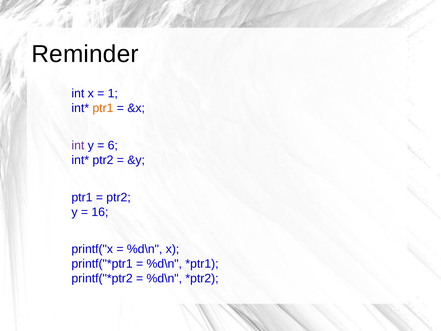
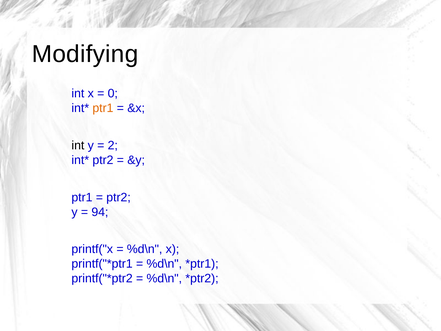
Reminder: Reminder -> Modifying (85, 54)
1: 1 -> 0 (113, 93)
int colour: purple -> black (78, 145)
6: 6 -> 2 (113, 145)
16: 16 -> 94 (100, 212)
